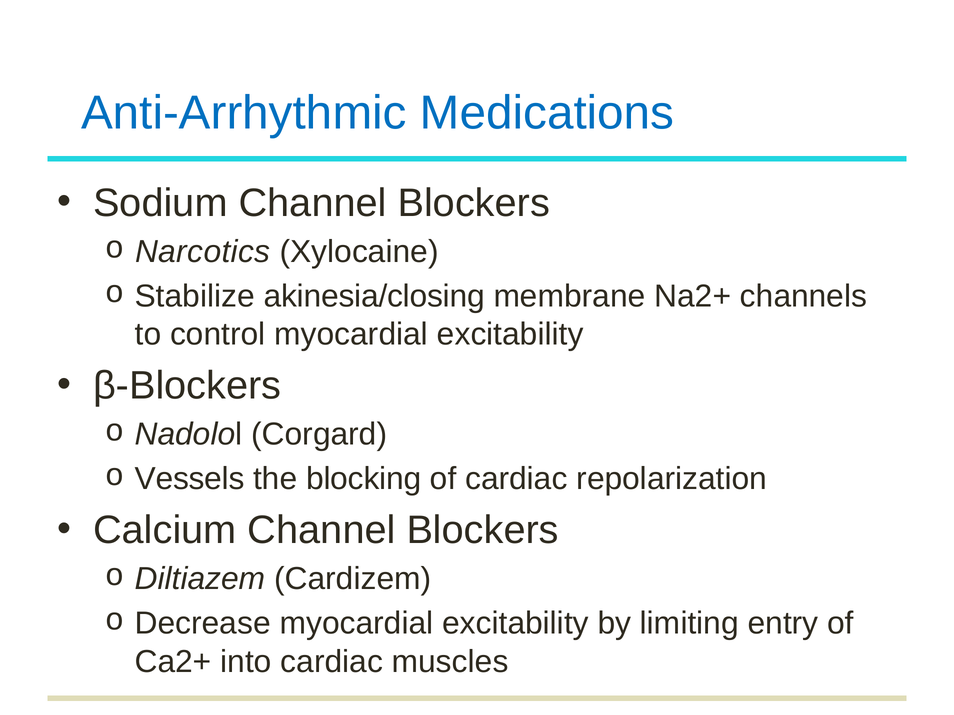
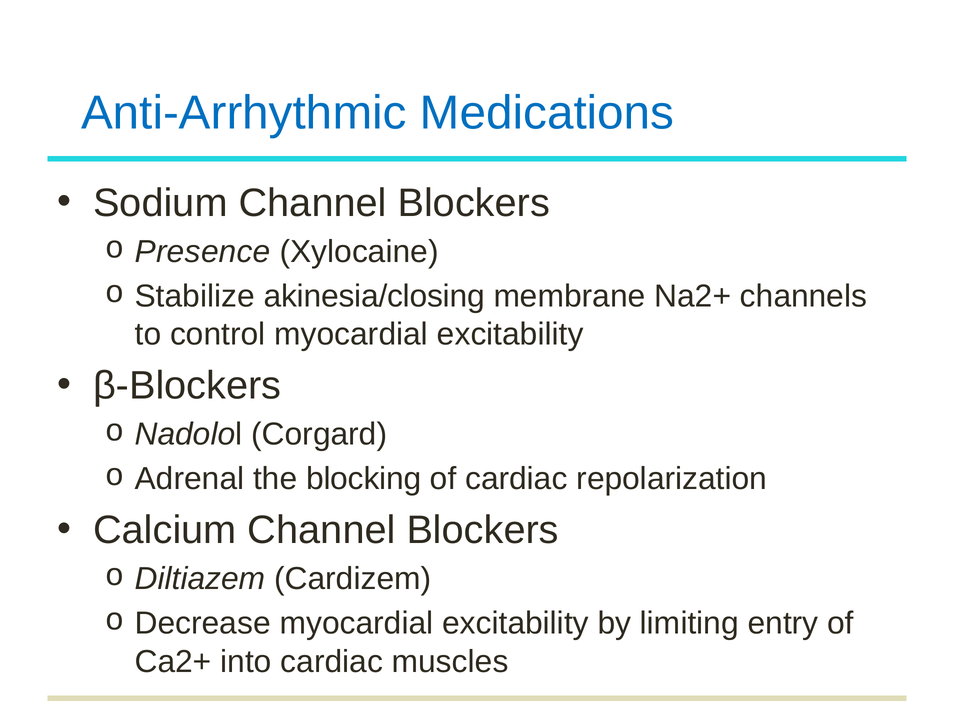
Narcotics: Narcotics -> Presence (203, 252)
Vessels: Vessels -> Adrenal (190, 479)
